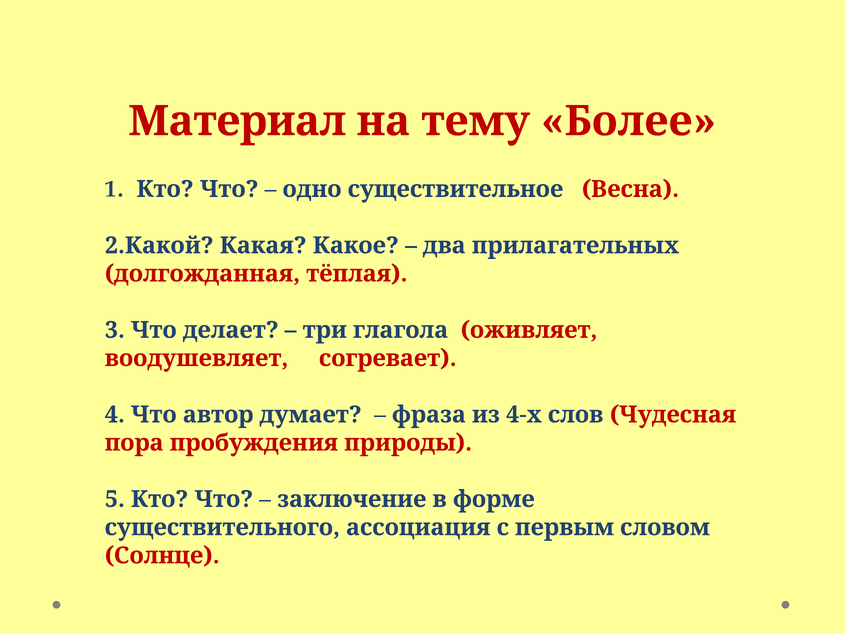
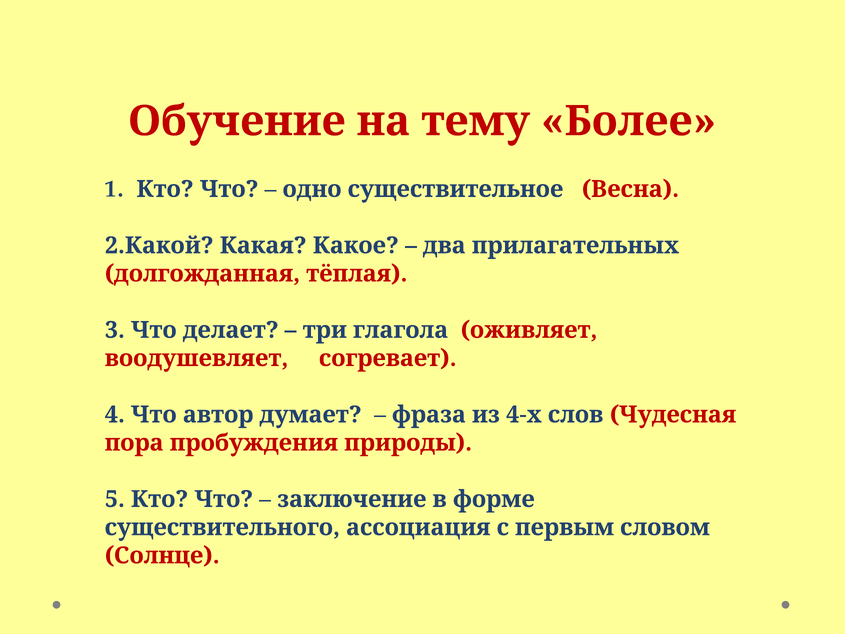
Материал: Материал -> Обучение (237, 121)
